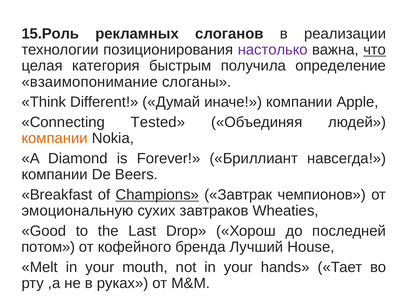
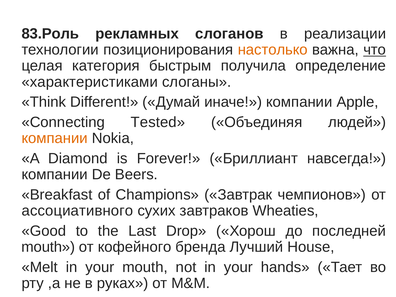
15.Роль: 15.Роль -> 83.Роль (50, 34)
настолько colour: purple -> orange (273, 50)
взаимопонимание: взаимопонимание -> характеристиками (90, 82)
Champions underline: present -> none (157, 195)
эмоциональную: эмоциональную -> ассоциативного (77, 211)
потом: потом -> mouth (48, 247)
